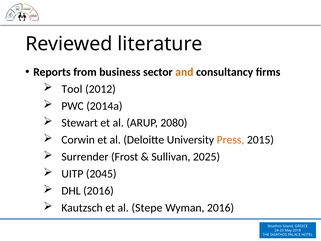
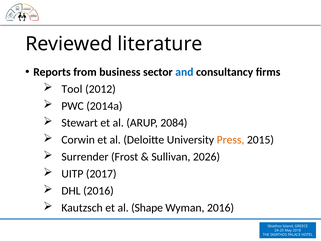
and colour: orange -> blue (184, 72)
2080: 2080 -> 2084 (174, 123)
2025: 2025 -> 2026 (206, 157)
2045: 2045 -> 2017 (101, 174)
Stepe: Stepe -> Shape (147, 208)
